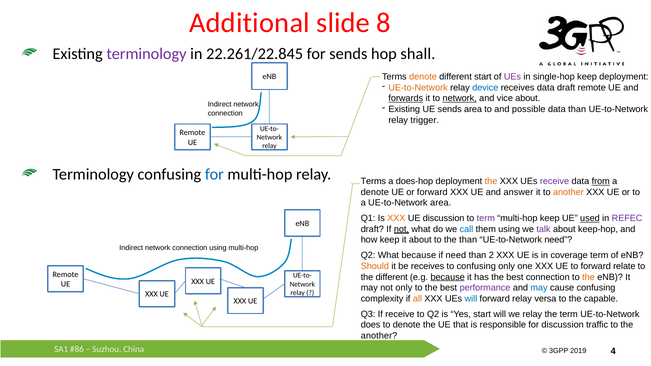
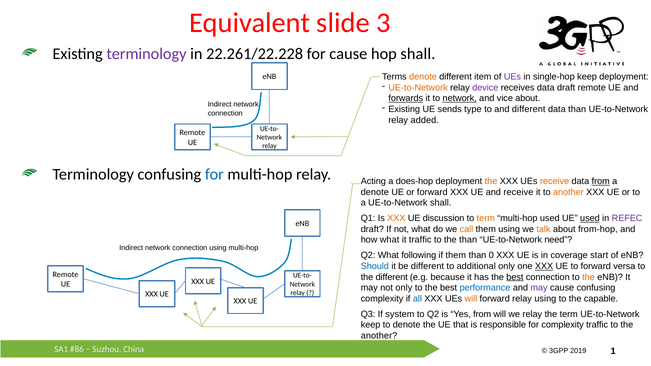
Additional: Additional -> Equivalent (250, 23)
8: 8 -> 3 (383, 23)
22.261/22.845: 22.261/22.845 -> 22.261/22.228 (255, 54)
for sends: sends -> cause (348, 54)
different start: start -> item (483, 77)
device colour: blue -> purple (485, 88)
sends area: area -> type (473, 109)
and possible: possible -> different (529, 109)
trigger: trigger -> added (425, 120)
Terms: Terms -> Acting (373, 181)
receive colour: purple -> orange (555, 181)
and answer: answer -> receive (518, 192)
UE-to-Network area: area -> shall (441, 203)
term colour: purple -> orange (486, 218)
multi-hop keep: keep -> used (550, 218)
not underline: present -> none (401, 229)
call colour: blue -> orange (466, 229)
talk colour: purple -> orange (544, 229)
keep-hop: keep-hop -> from-hop (598, 229)
how keep: keep -> what (390, 240)
it about: about -> traffic (420, 240)
What because: because -> following (419, 255)
if need: need -> them (456, 255)
than 2: 2 -> 0 (491, 255)
coverage term: term -> start (599, 255)
Should colour: orange -> blue (375, 266)
be receives: receives -> different (428, 266)
to confusing: confusing -> additional (476, 266)
XXX underline: none -> present (544, 266)
relate: relate -> versa (624, 266)
because underline: present -> none (448, 277)
best underline: none -> present (515, 277)
performance colour: purple -> blue (485, 288)
may colour: blue -> purple (539, 288)
all colour: orange -> blue (417, 299)
will colour: blue -> orange (471, 299)
relay versa: versa -> using (545, 299)
If receive: receive -> system (400, 314)
Yes start: start -> from (482, 314)
does: does -> keep (371, 325)
for discussion: discussion -> complexity (563, 325)
4: 4 -> 1 (613, 352)
